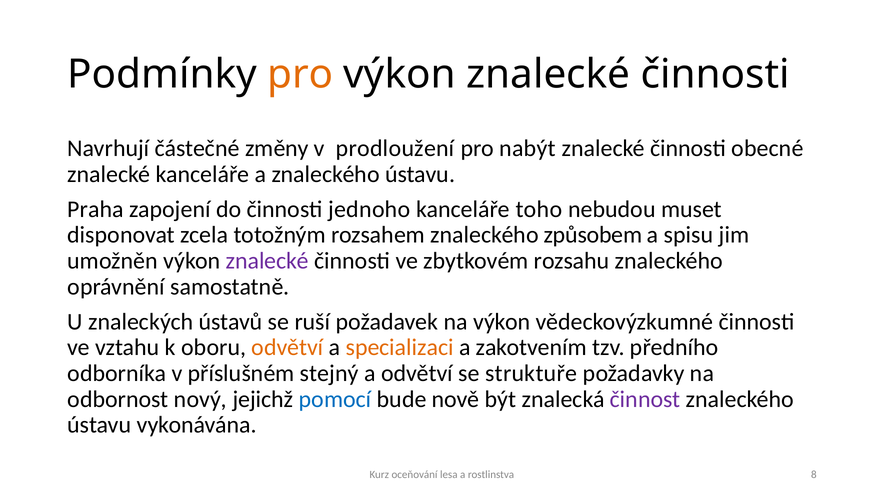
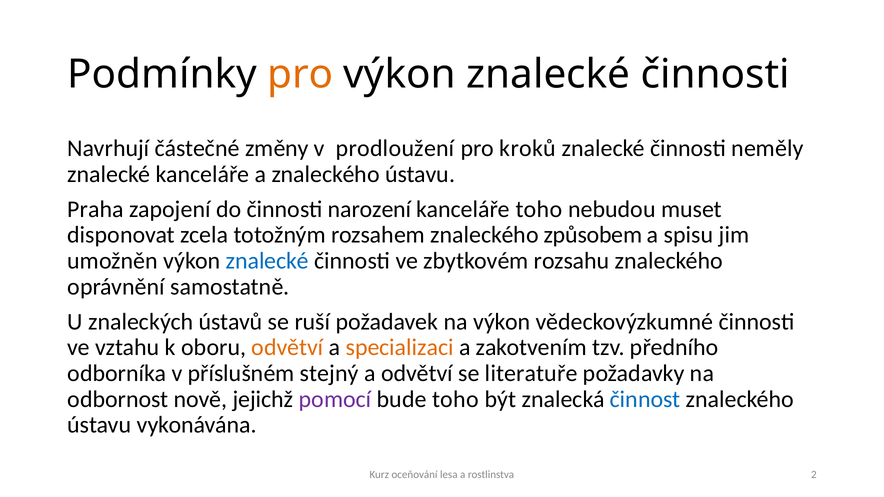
nabýt: nabýt -> kroků (528, 148)
obecné: obecné -> neměly (767, 148)
jednoho: jednoho -> narození (370, 209)
znalecké colour: purple -> blue (267, 261)
struktuře: struktuře -> literatuře (531, 374)
nový: nový -> nově (201, 399)
pomocí colour: blue -> purple (335, 399)
bude nově: nově -> toho (455, 399)
činnost colour: purple -> blue (645, 399)
8: 8 -> 2 (814, 475)
